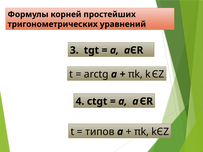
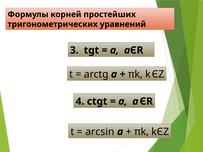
типов: типов -> arcsin (100, 132)
